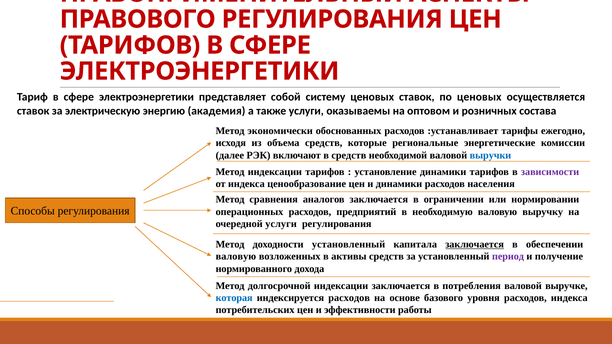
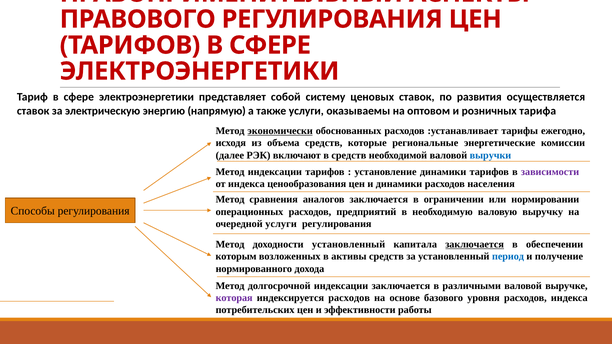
по ценовых: ценовых -> развития (479, 97)
академия: академия -> напрямую (217, 111)
состава: состава -> тарифа (538, 111)
экономически underline: none -> present (280, 131)
ценообразование: ценообразование -> ценообразования (307, 184)
валовую: валовую -> которым (236, 257)
период colour: purple -> blue (508, 257)
потребления: потребления -> различными (472, 286)
которая colour: blue -> purple (234, 298)
